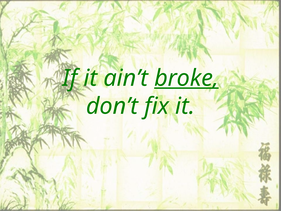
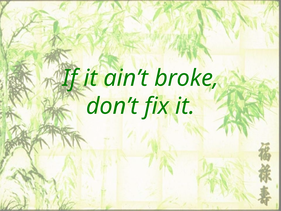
broke underline: present -> none (187, 78)
